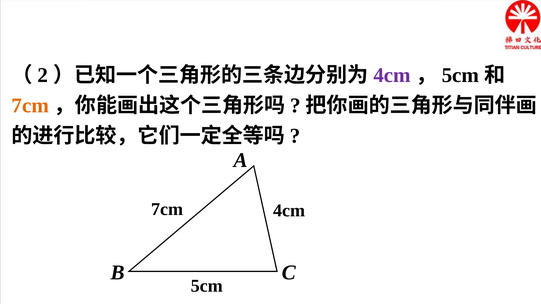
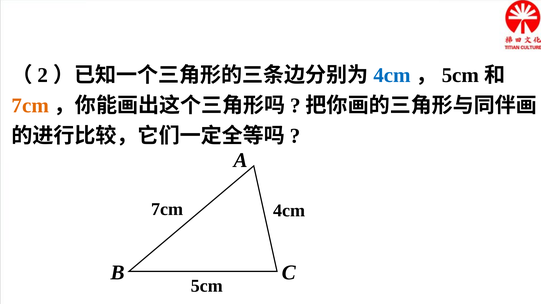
4cm colour: purple -> blue (392, 75)
